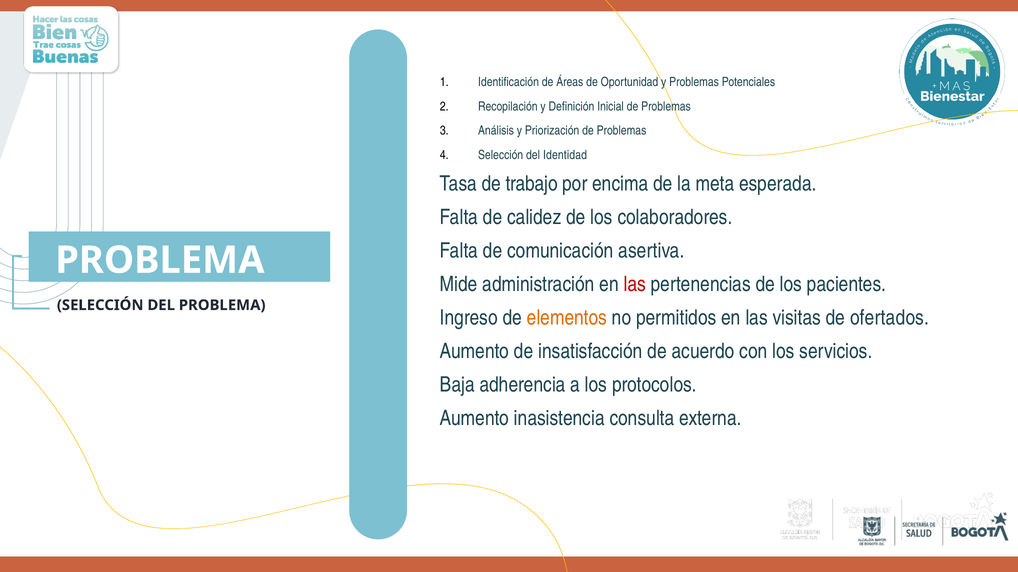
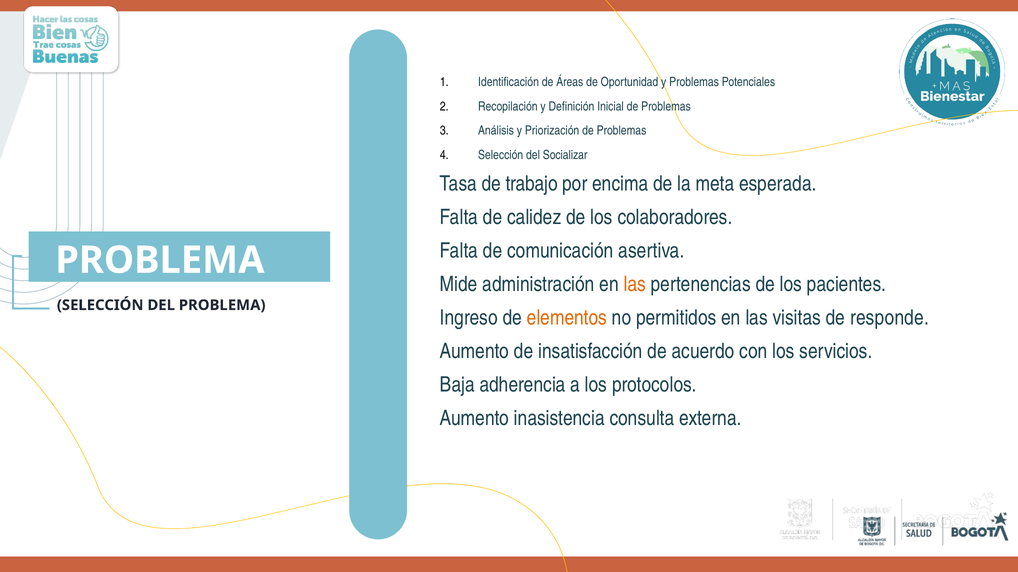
Identidad: Identidad -> Socializar (565, 155)
las colour: red -> orange (635, 285)
ofertados: ofertados -> responde (890, 318)
